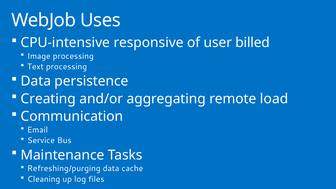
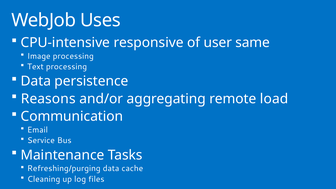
billed: billed -> same (253, 43)
Creating: Creating -> Reasons (48, 99)
